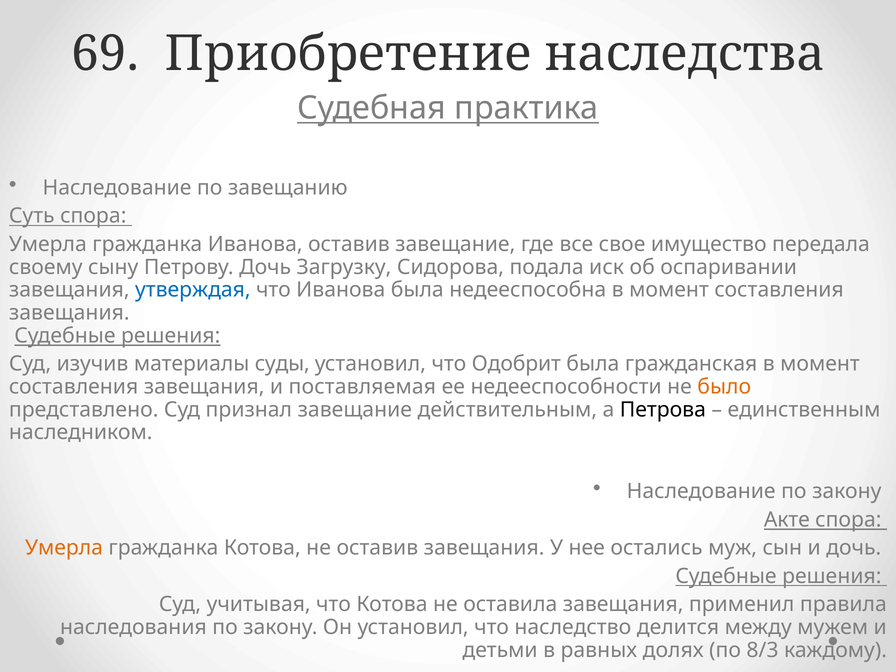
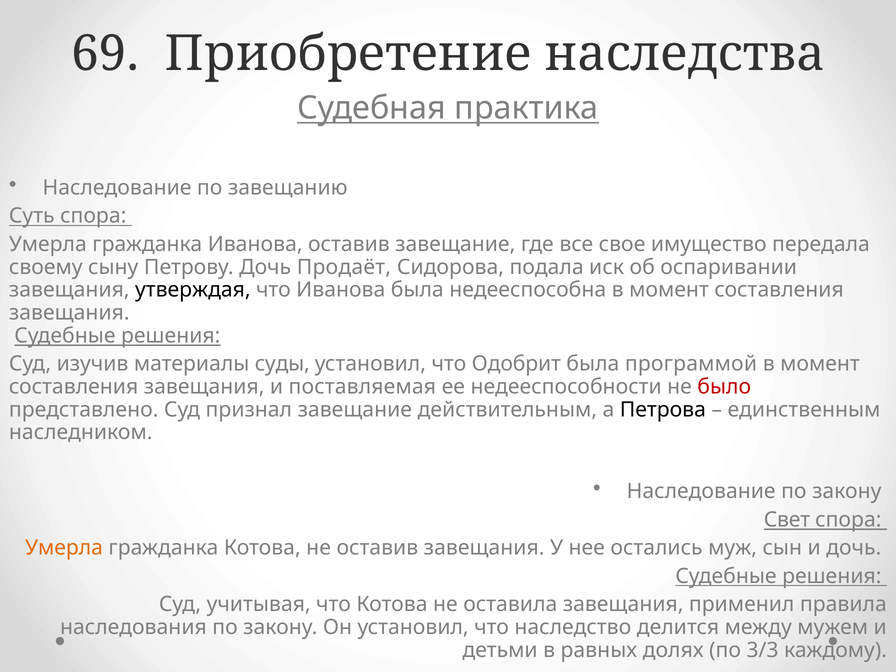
Загрузку: Загрузку -> Продаёт (344, 267)
утверждая colour: blue -> black (193, 290)
гражданская: гражданская -> программой (691, 364)
было colour: orange -> red (724, 387)
Акте: Акте -> Свет (787, 520)
8/3: 8/3 -> 3/3 (763, 650)
